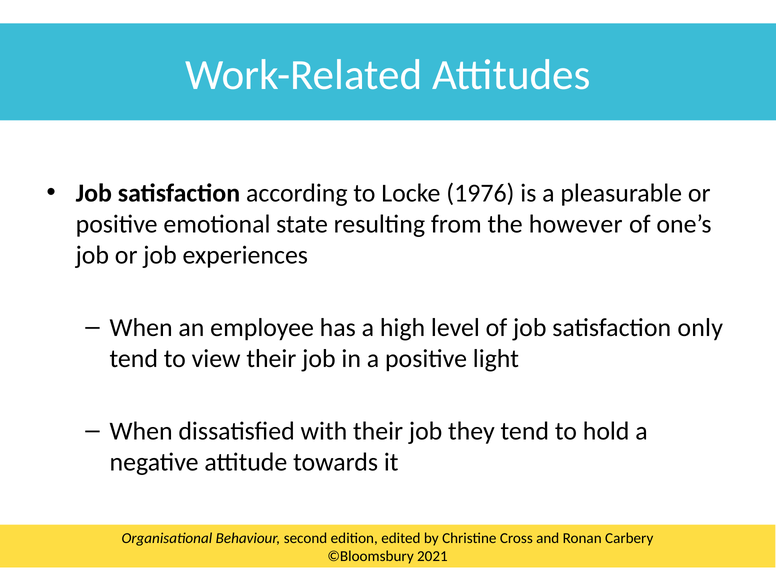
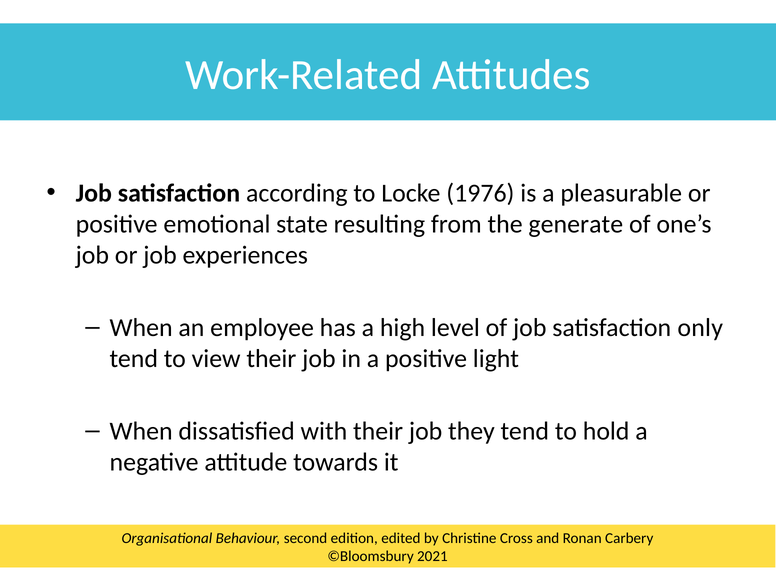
however: however -> generate (576, 224)
